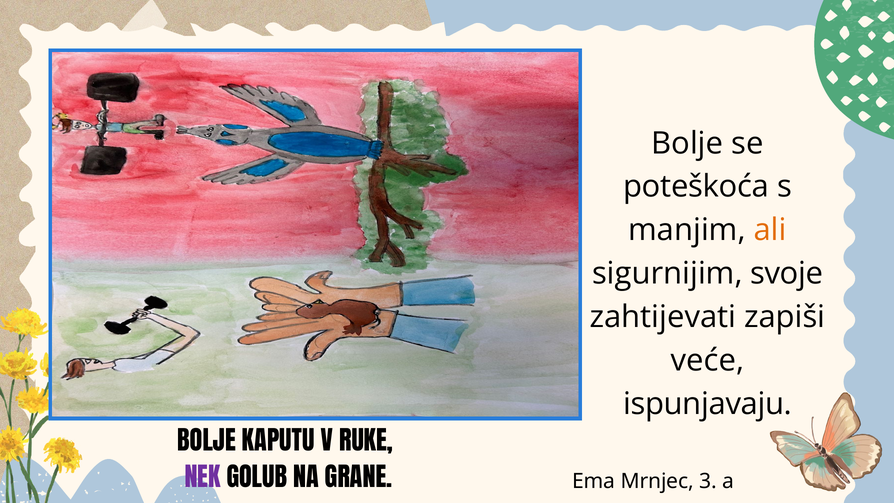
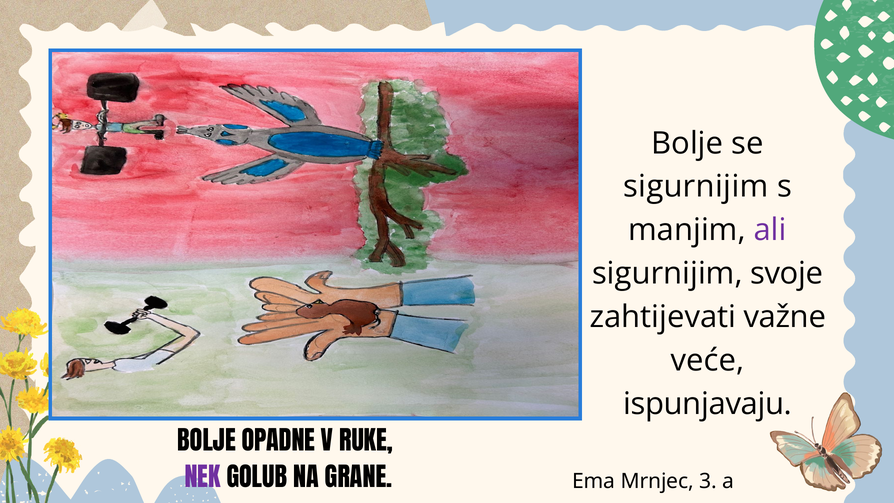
poteškoća: poteškoća -> sigurnijim (696, 187)
ali colour: orange -> purple (770, 230)
zapiši: zapiši -> važne (785, 317)
KAPUTU: KAPUTU -> OPADNE (278, 442)
